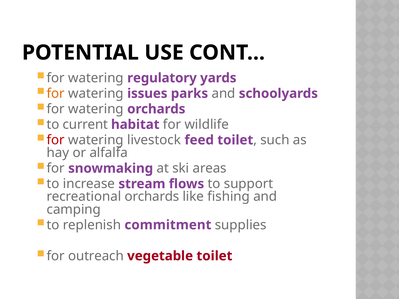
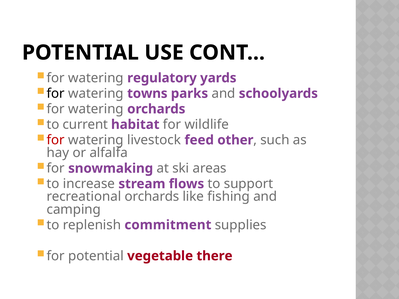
for colour: orange -> black (56, 94)
issues: issues -> towns (147, 94)
feed toilet: toilet -> other (235, 140)
for outreach: outreach -> potential (96, 256)
vegetable toilet: toilet -> there (214, 256)
